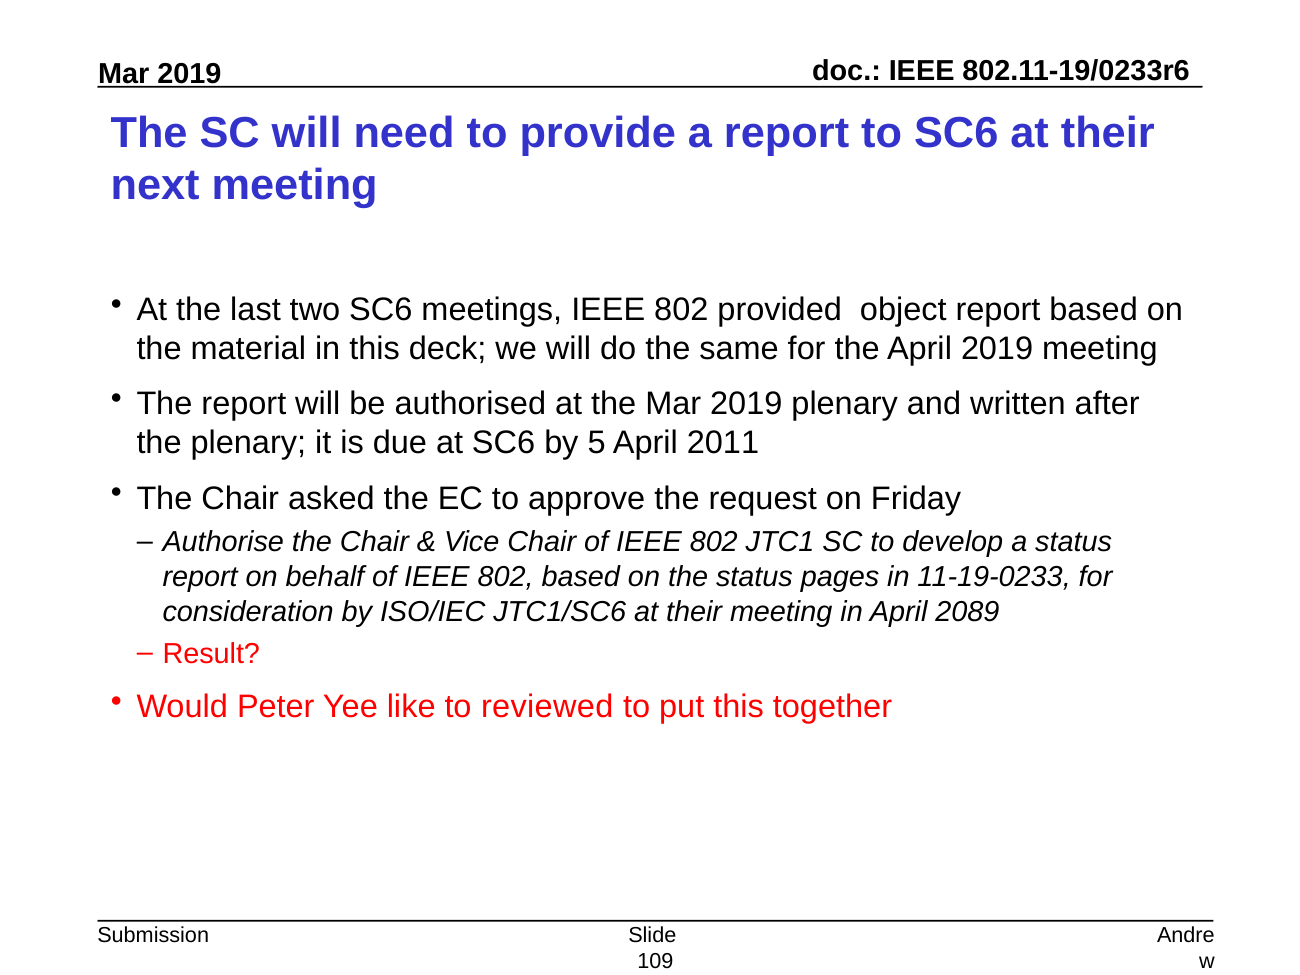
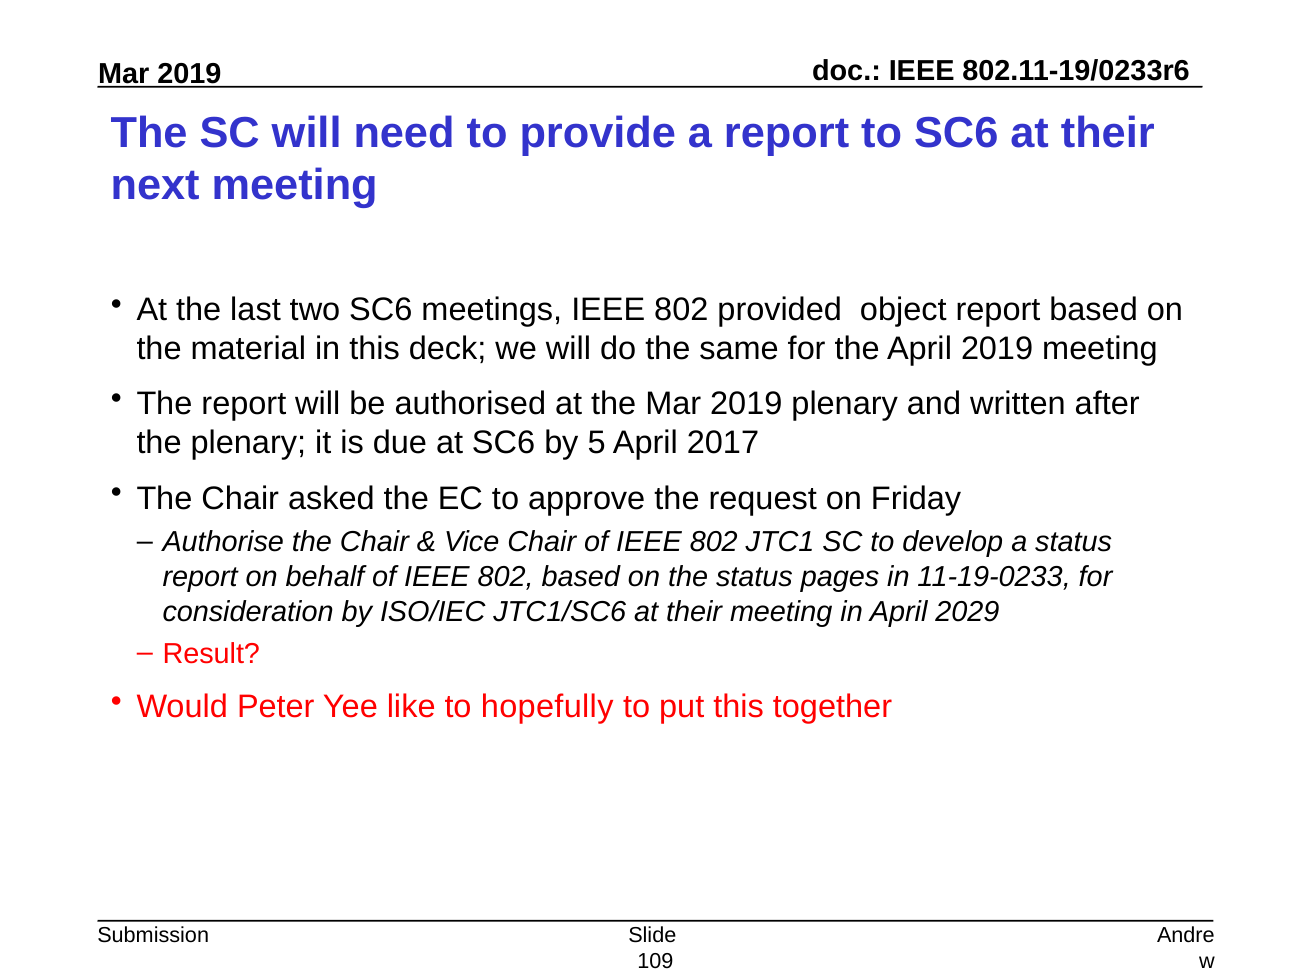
2011: 2011 -> 2017 (723, 443)
2089: 2089 -> 2029 (967, 612)
reviewed: reviewed -> hopefully (547, 707)
